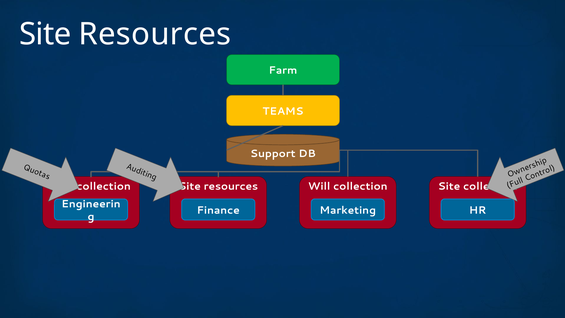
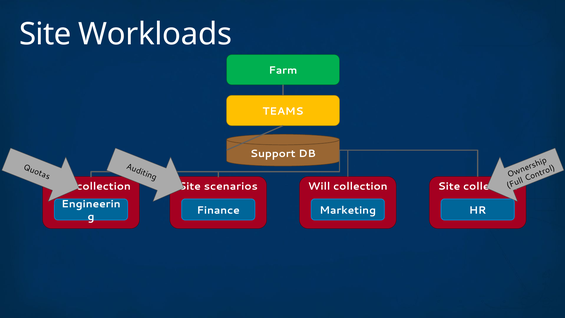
Resources: Resources -> Workloads (155, 34)
resources: resources -> scenarios (231, 186)
